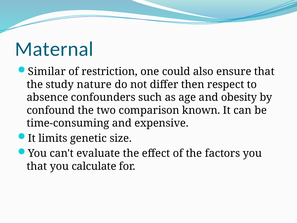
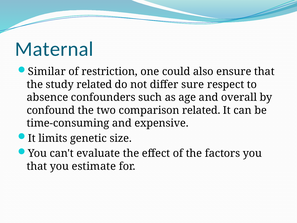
study nature: nature -> related (94, 84)
then: then -> sure (193, 84)
obesity: obesity -> overall (239, 97)
comparison known: known -> related (201, 110)
calculate: calculate -> estimate (94, 166)
